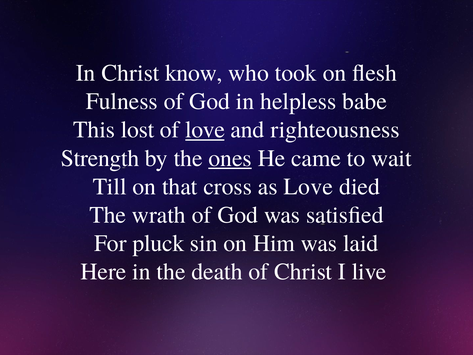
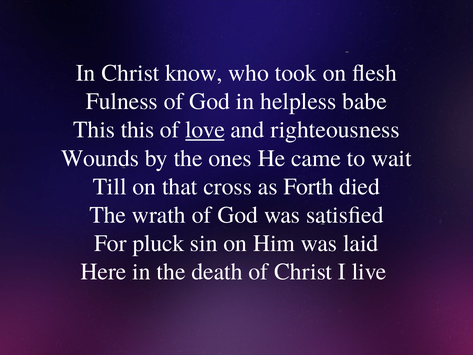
This lost: lost -> this (138, 130)
Strength: Strength -> Wounds (100, 158)
ones underline: present -> none (230, 158)
as Love: Love -> Forth (308, 187)
